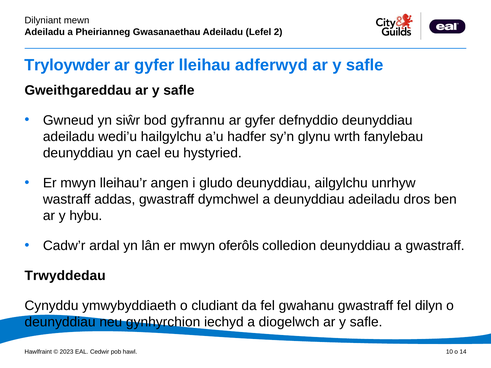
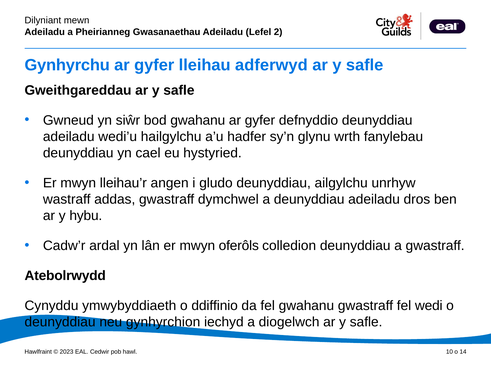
Tryloywder: Tryloywder -> Gynhyrchu (67, 65)
bod gyfrannu: gyfrannu -> gwahanu (198, 120)
Trwyddedau: Trwyddedau -> Atebolrwydd (65, 276)
cludiant: cludiant -> ddiffinio (215, 306)
dilyn: dilyn -> wedi (429, 306)
